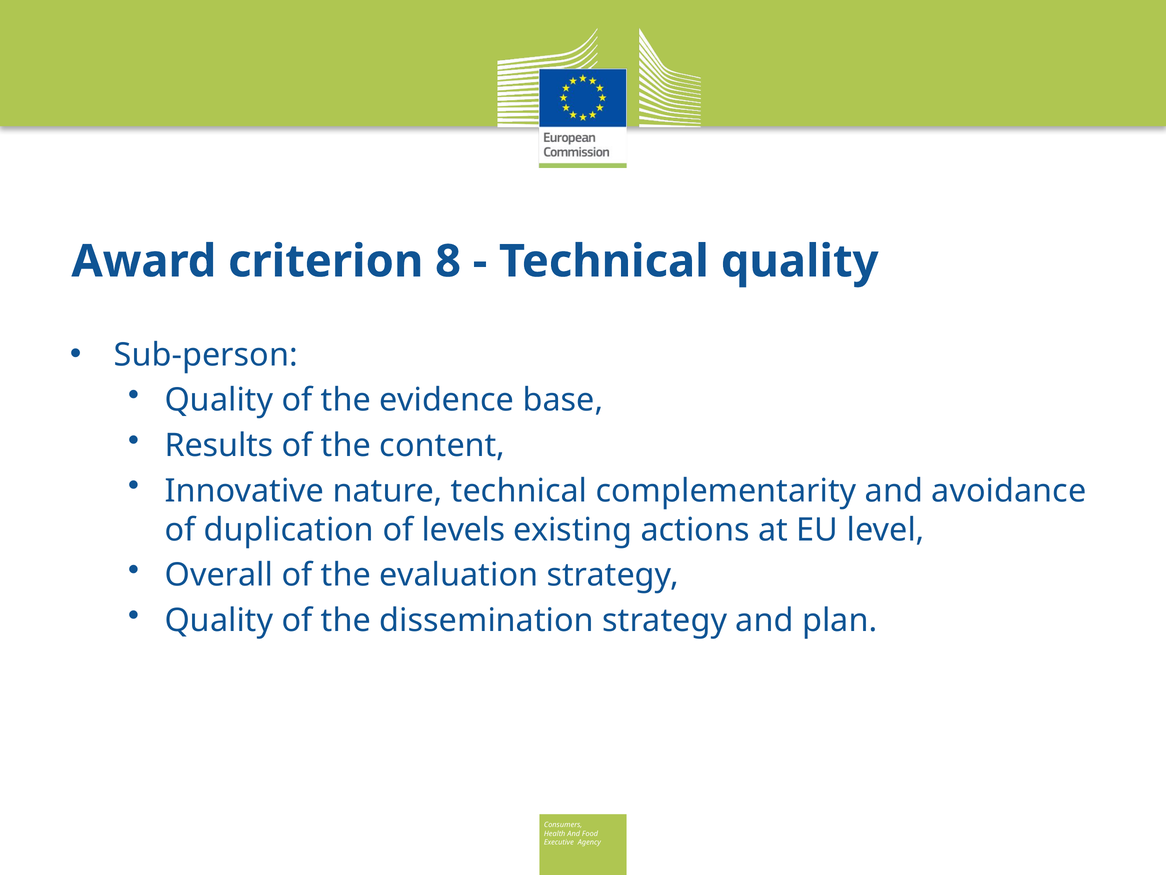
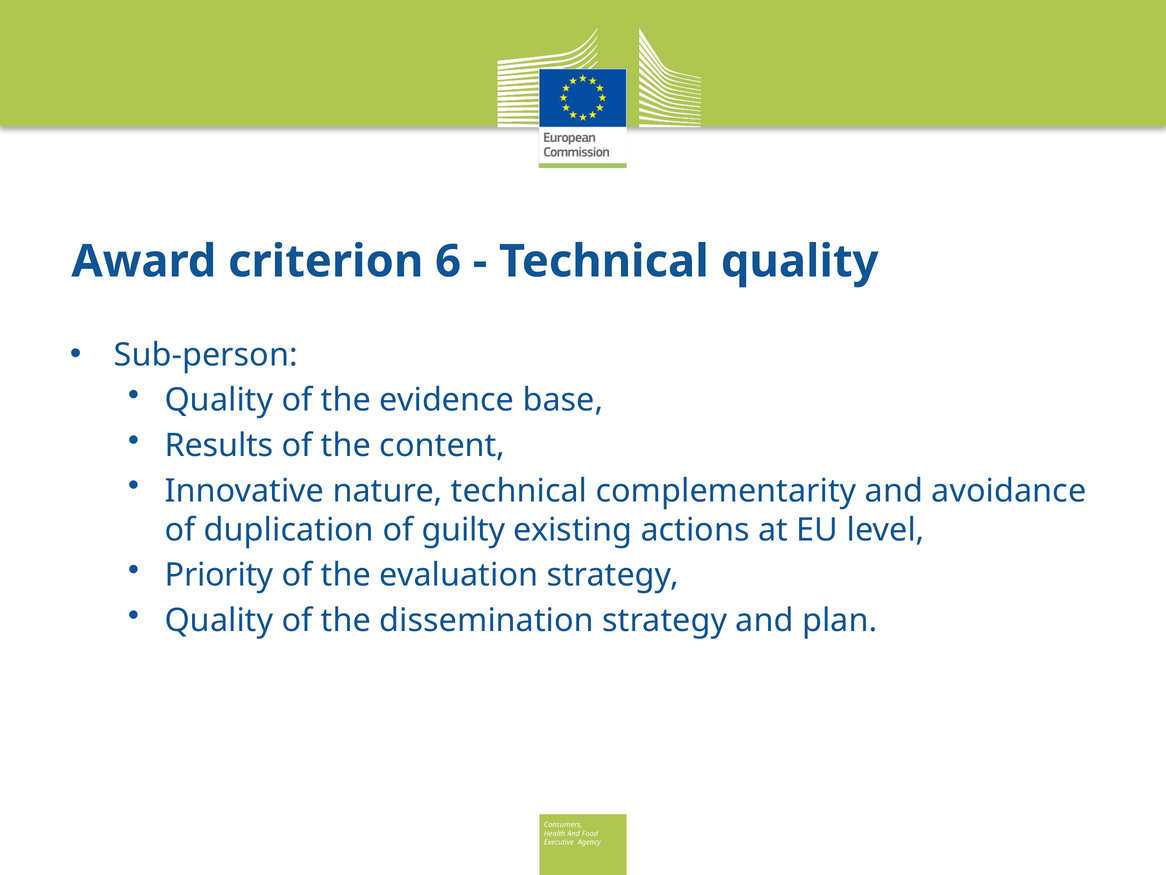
8: 8 -> 6 (448, 261)
levels: levels -> guilty (464, 530)
Overall: Overall -> Priority (219, 575)
